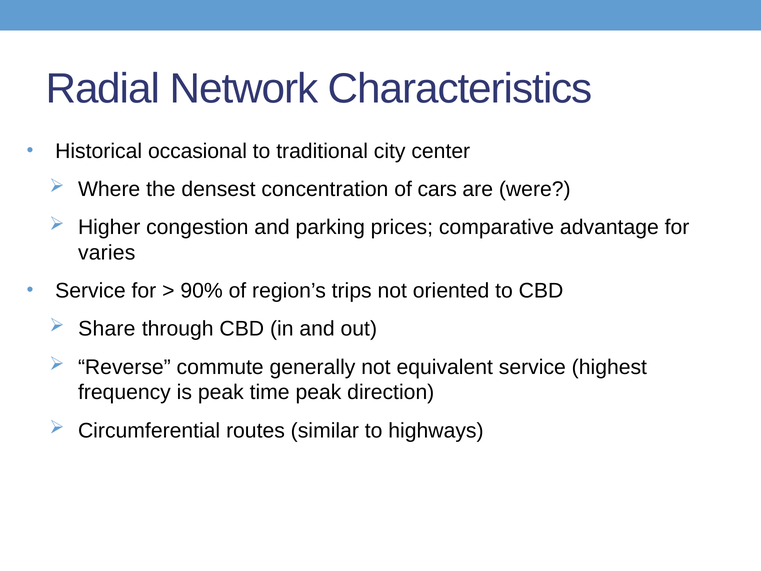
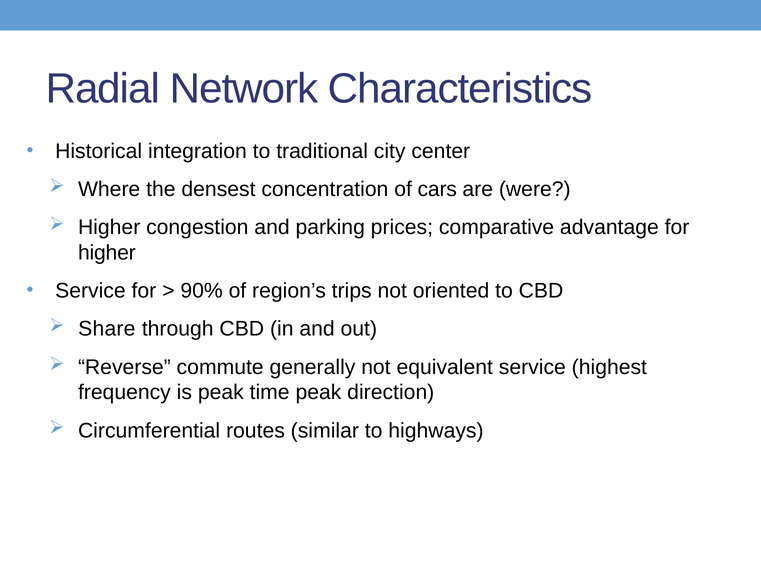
occasional: occasional -> integration (197, 151)
varies: varies -> higher (107, 253)
